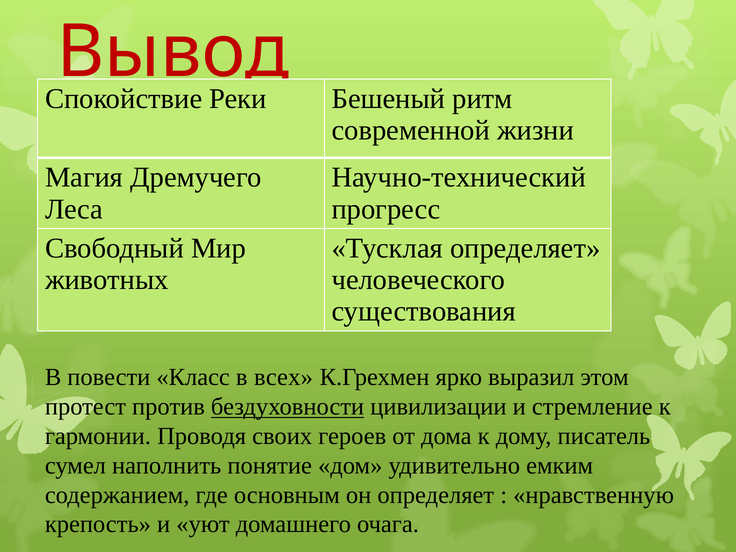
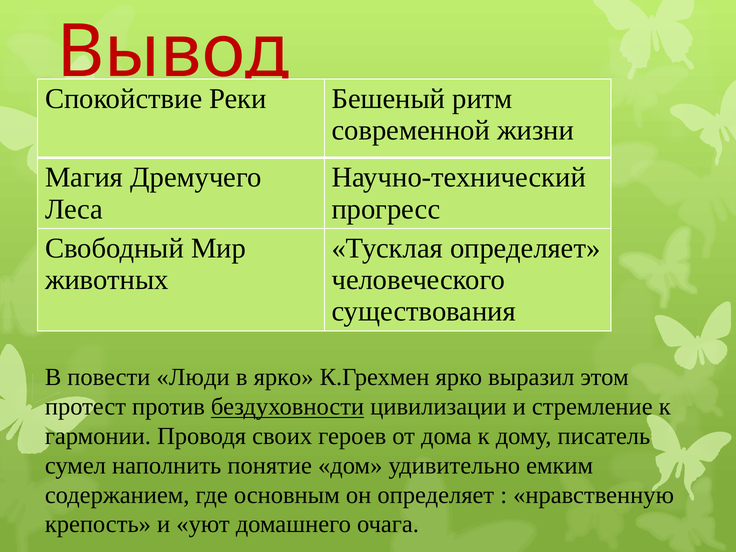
Класс: Класс -> Люди (193, 377)
в всех: всех -> ярко (284, 377)
